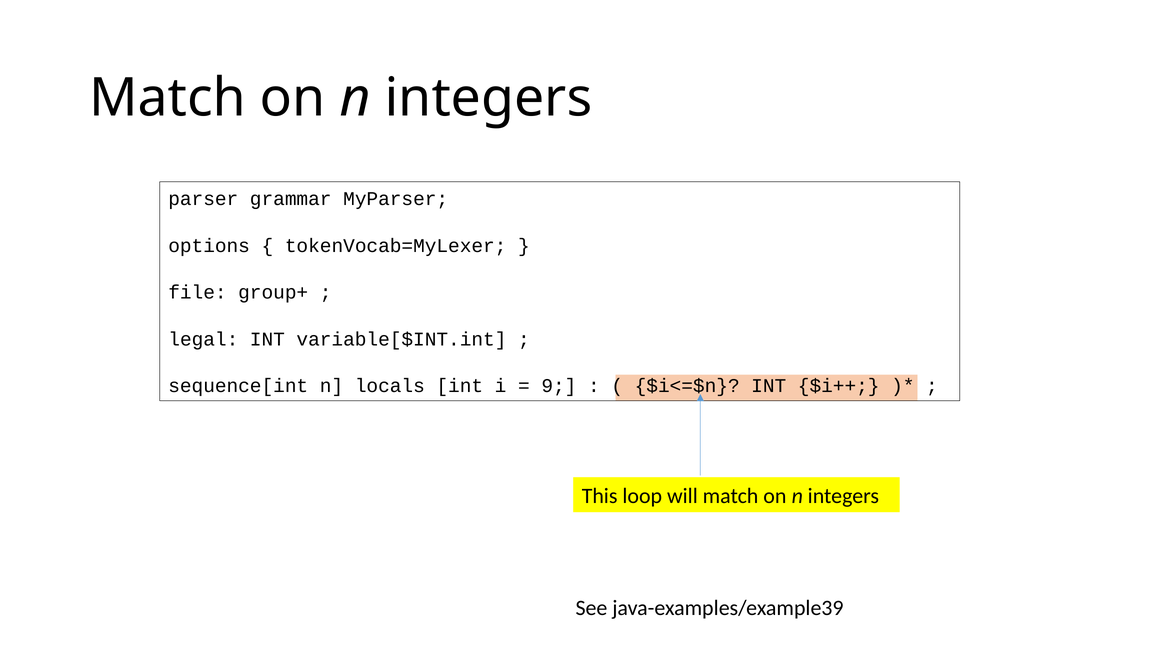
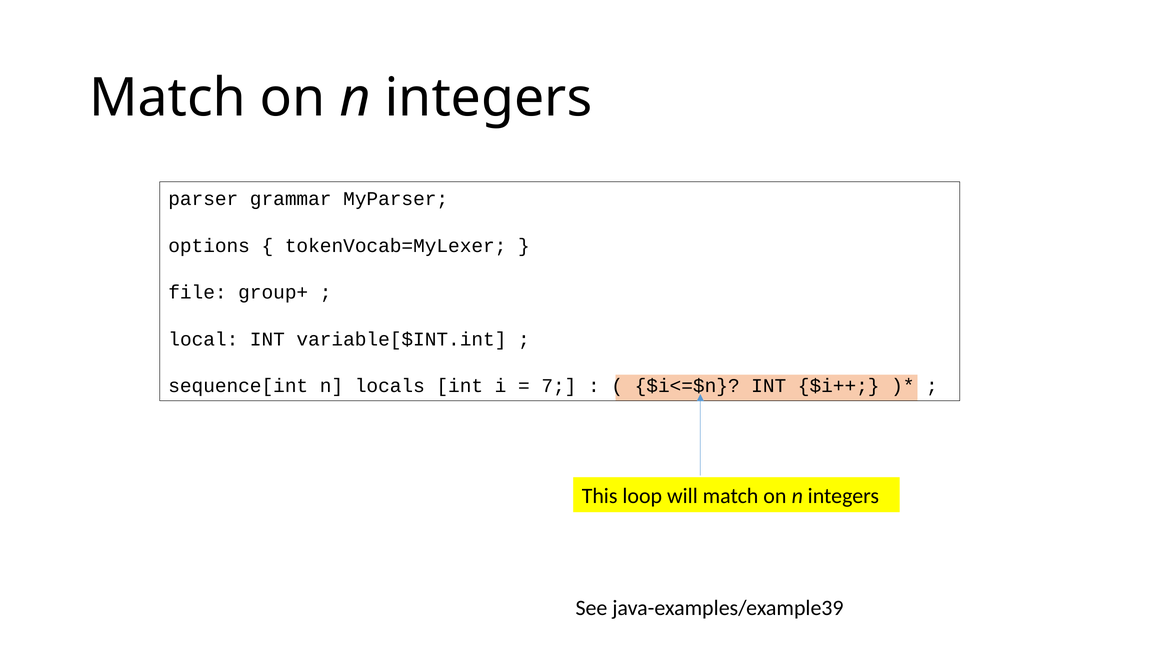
legal: legal -> local (203, 339)
9: 9 -> 7 (559, 386)
